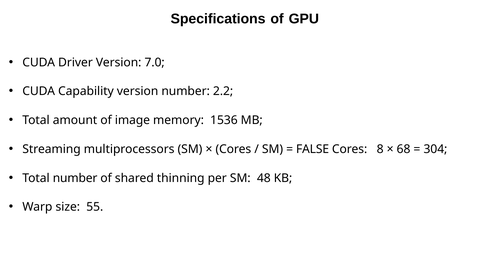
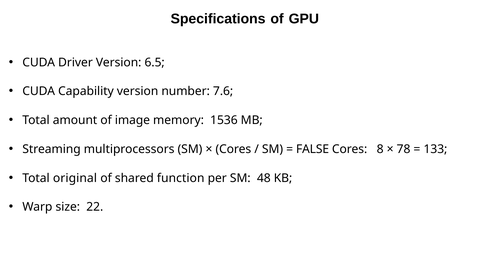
7.0: 7.0 -> 6.5 (155, 62)
2.2: 2.2 -> 7.6 (223, 91)
68: 68 -> 78 (404, 149)
304: 304 -> 133 (435, 149)
Total number: number -> original (75, 178)
thinning: thinning -> function (181, 178)
55: 55 -> 22 (95, 207)
